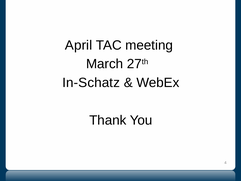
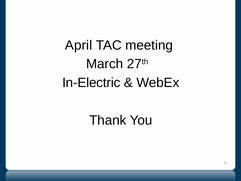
In-Schatz: In-Schatz -> In-Electric (91, 83)
